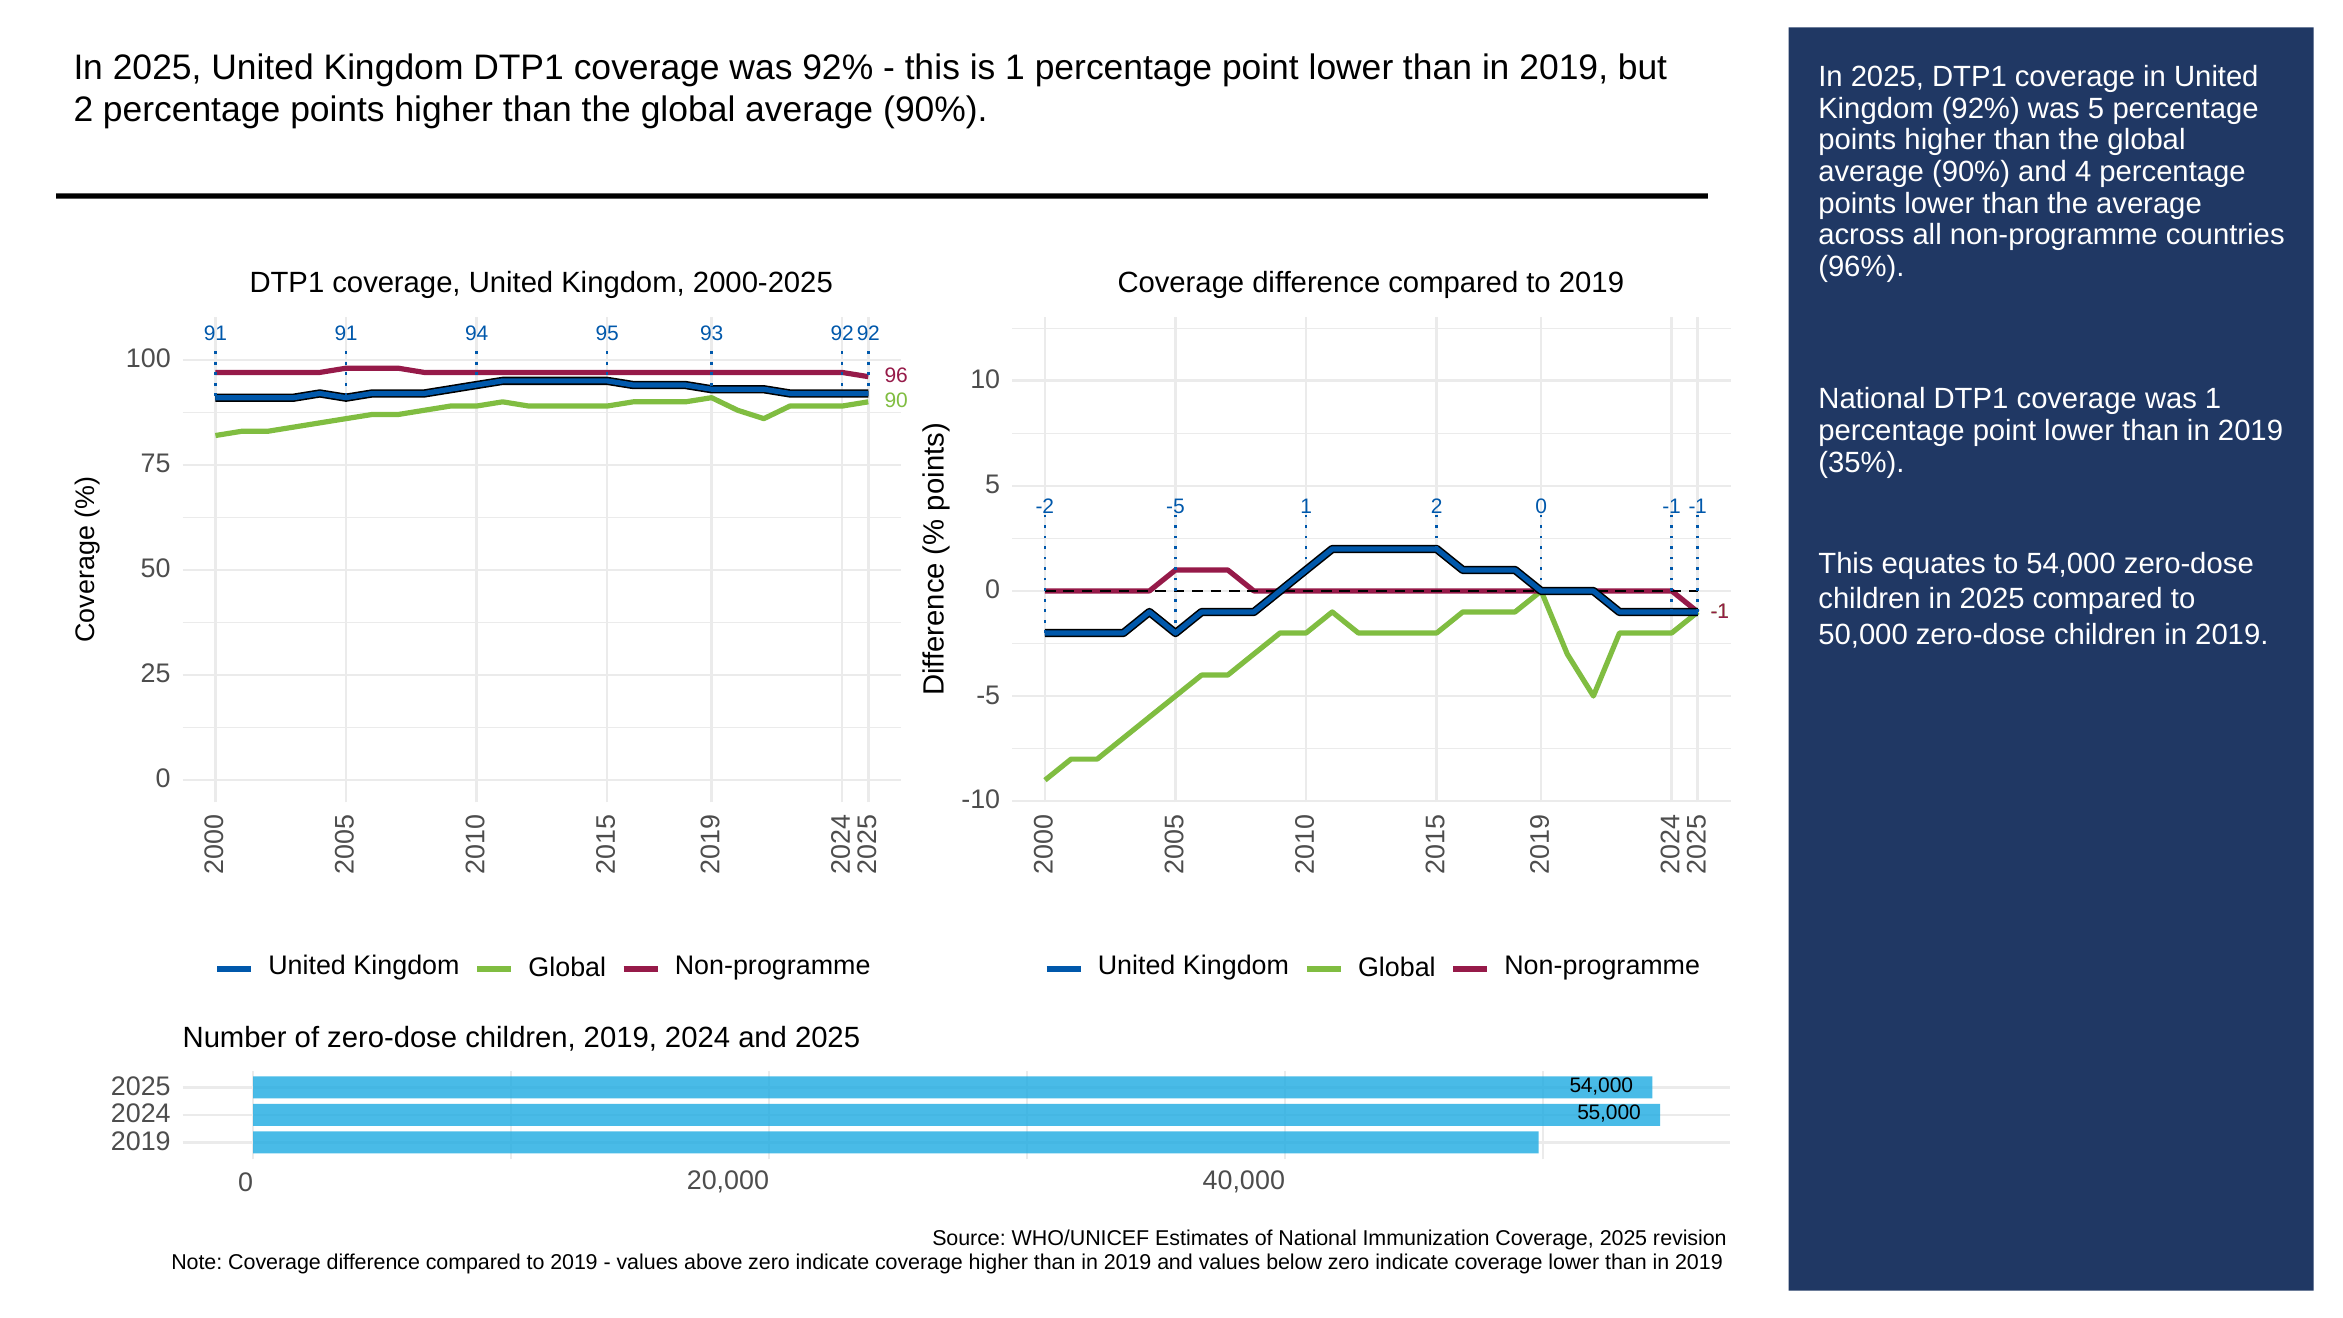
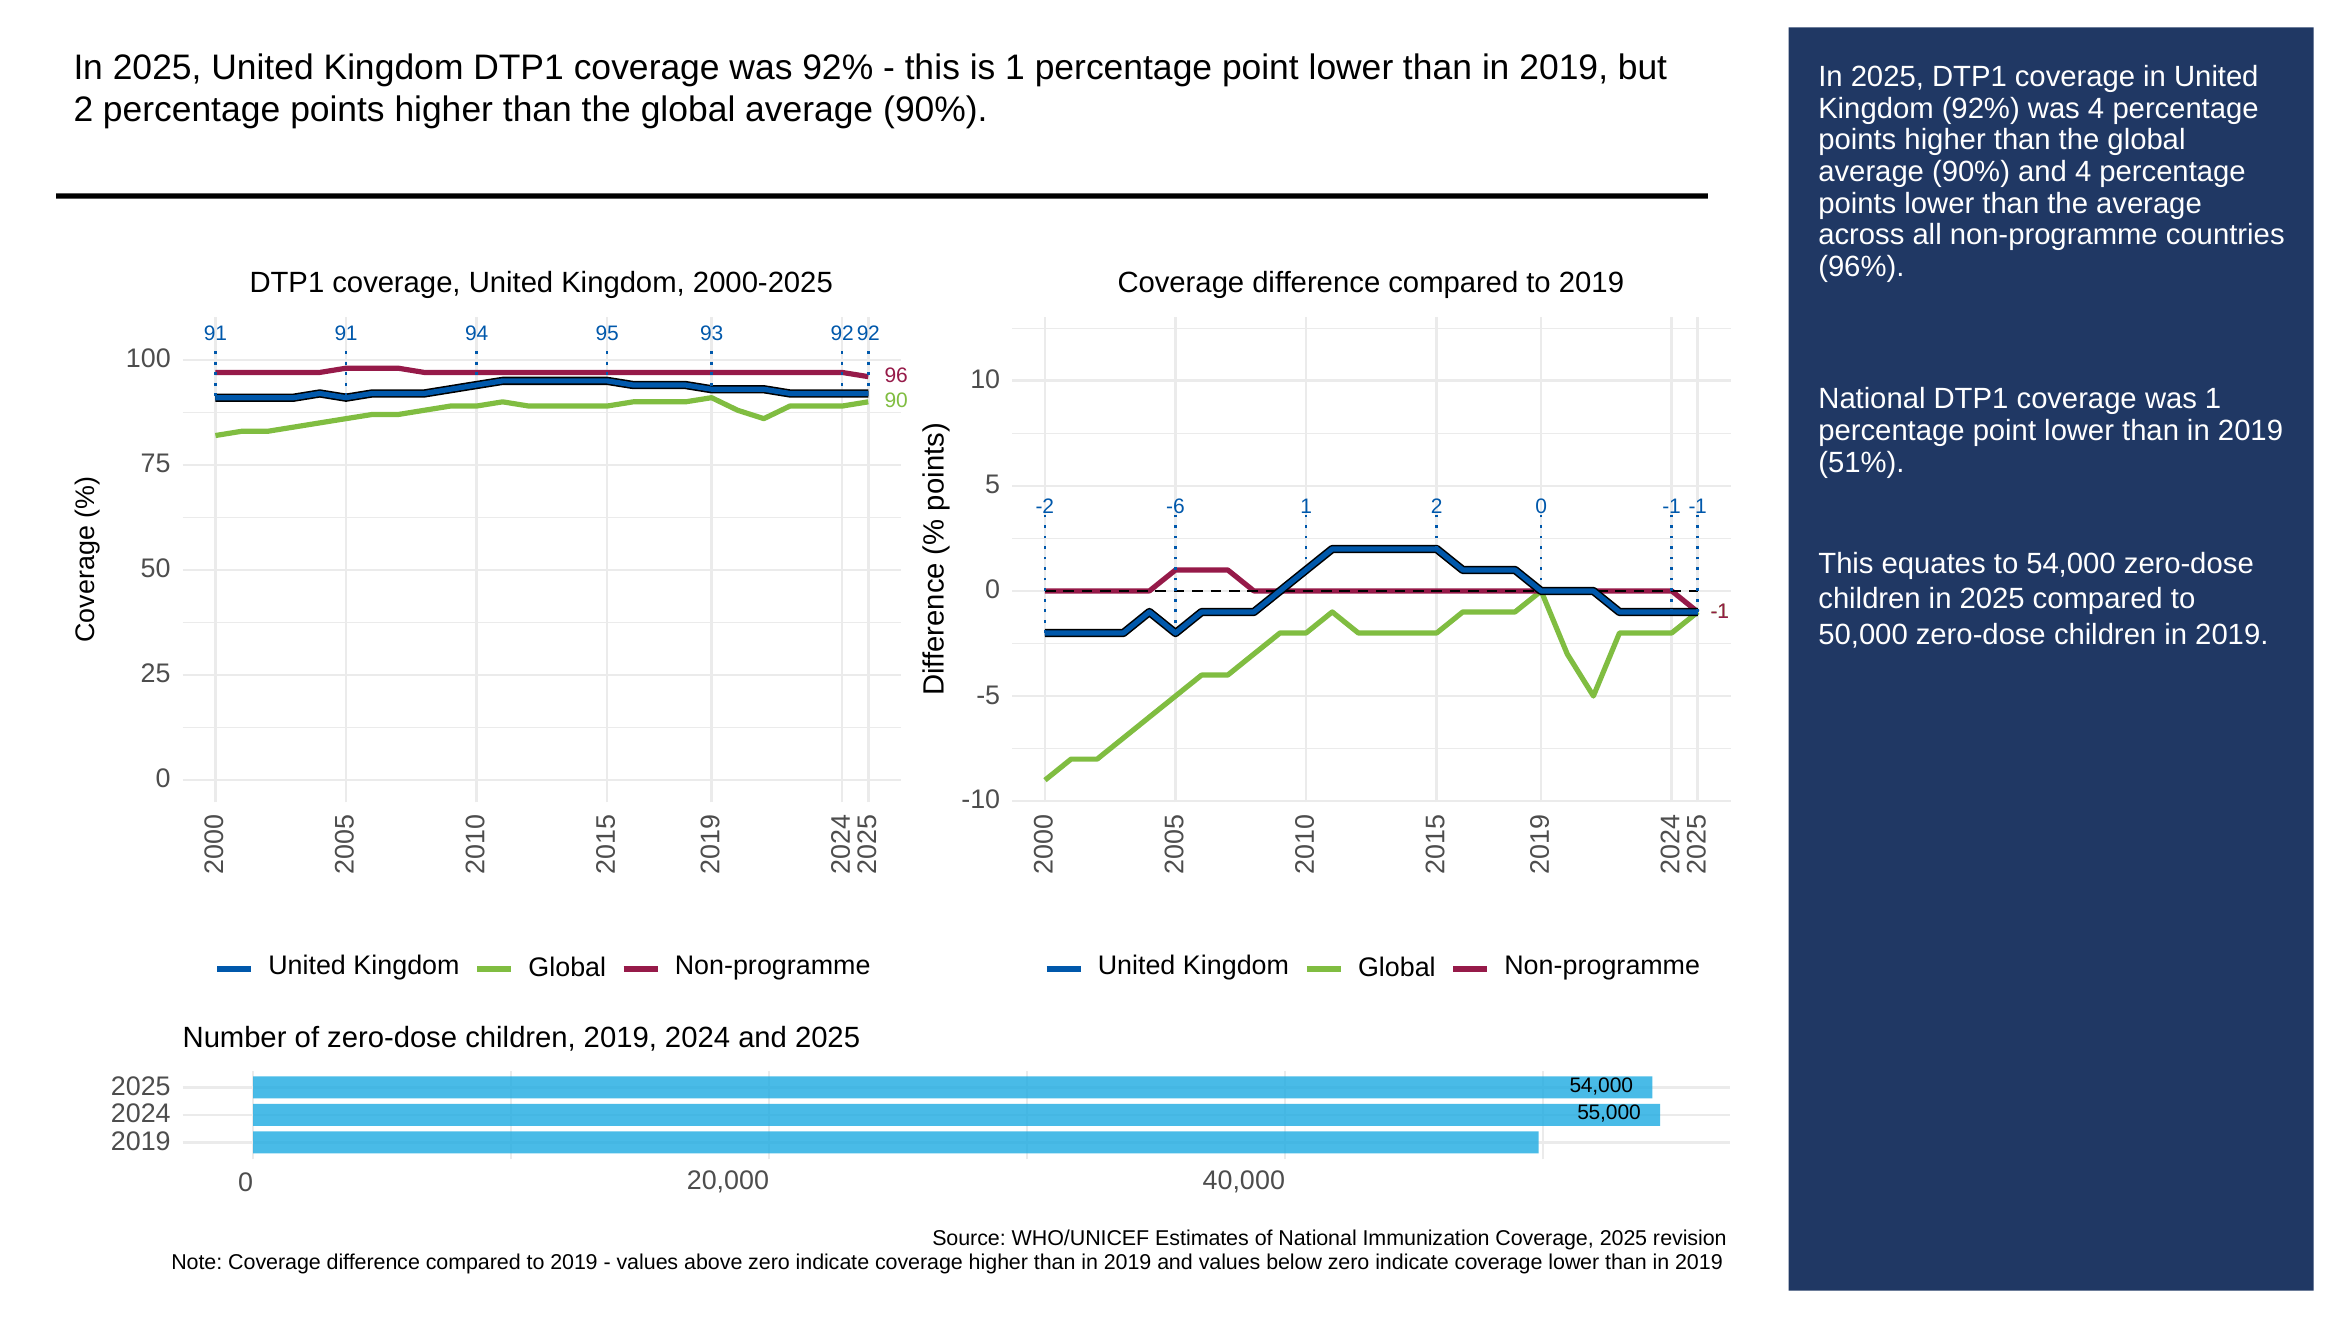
was 5: 5 -> 4 (2096, 109)
35%: 35% -> 51% (1861, 462)
-2 -5: -5 -> -6 (1175, 506)
